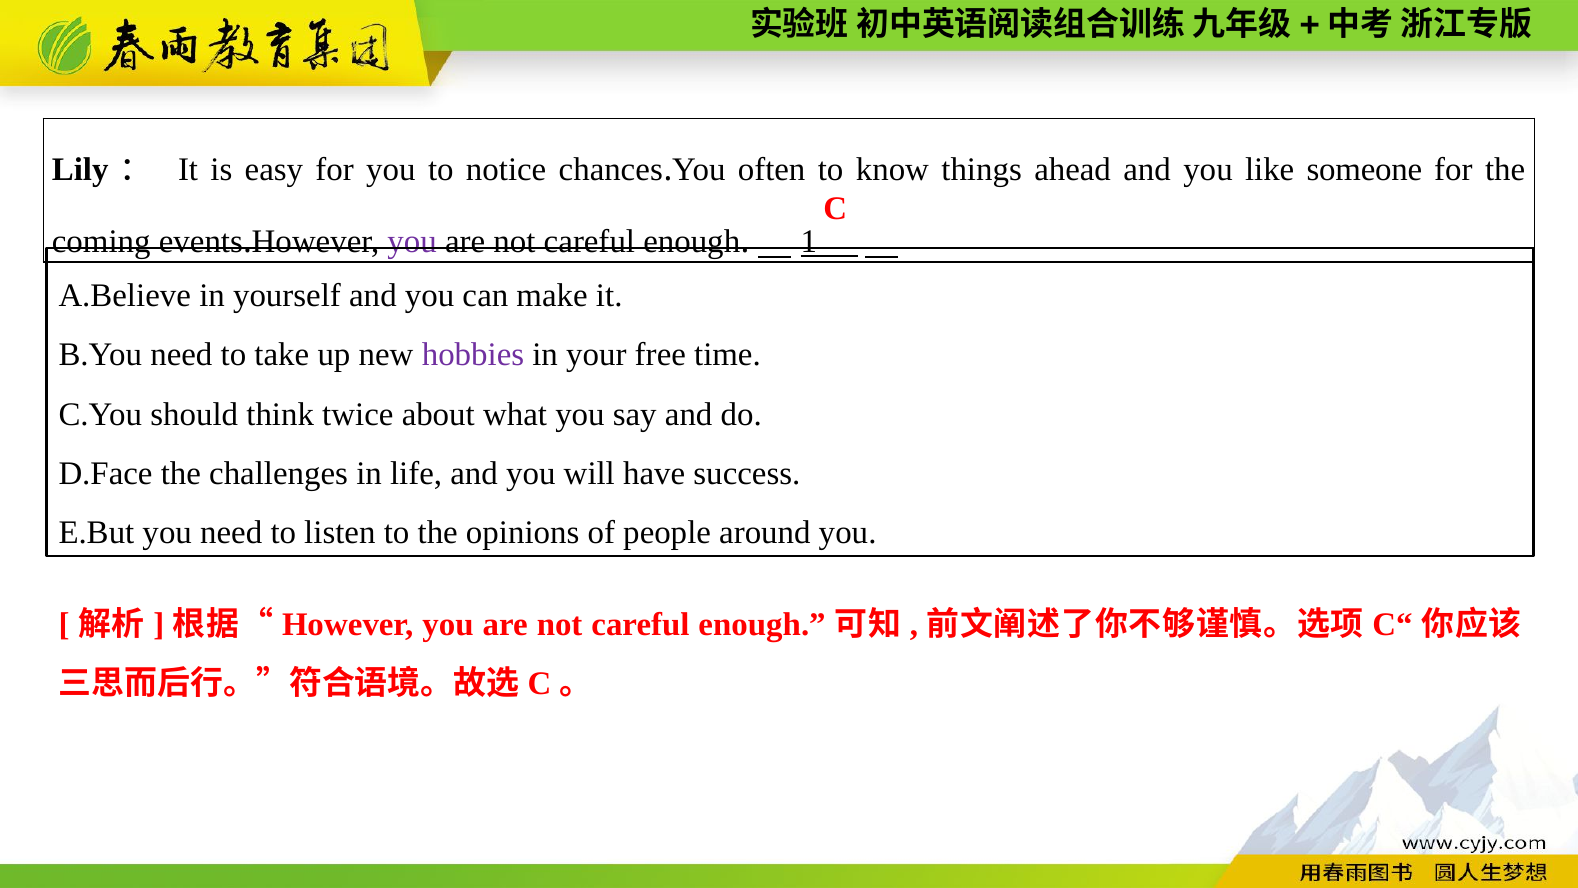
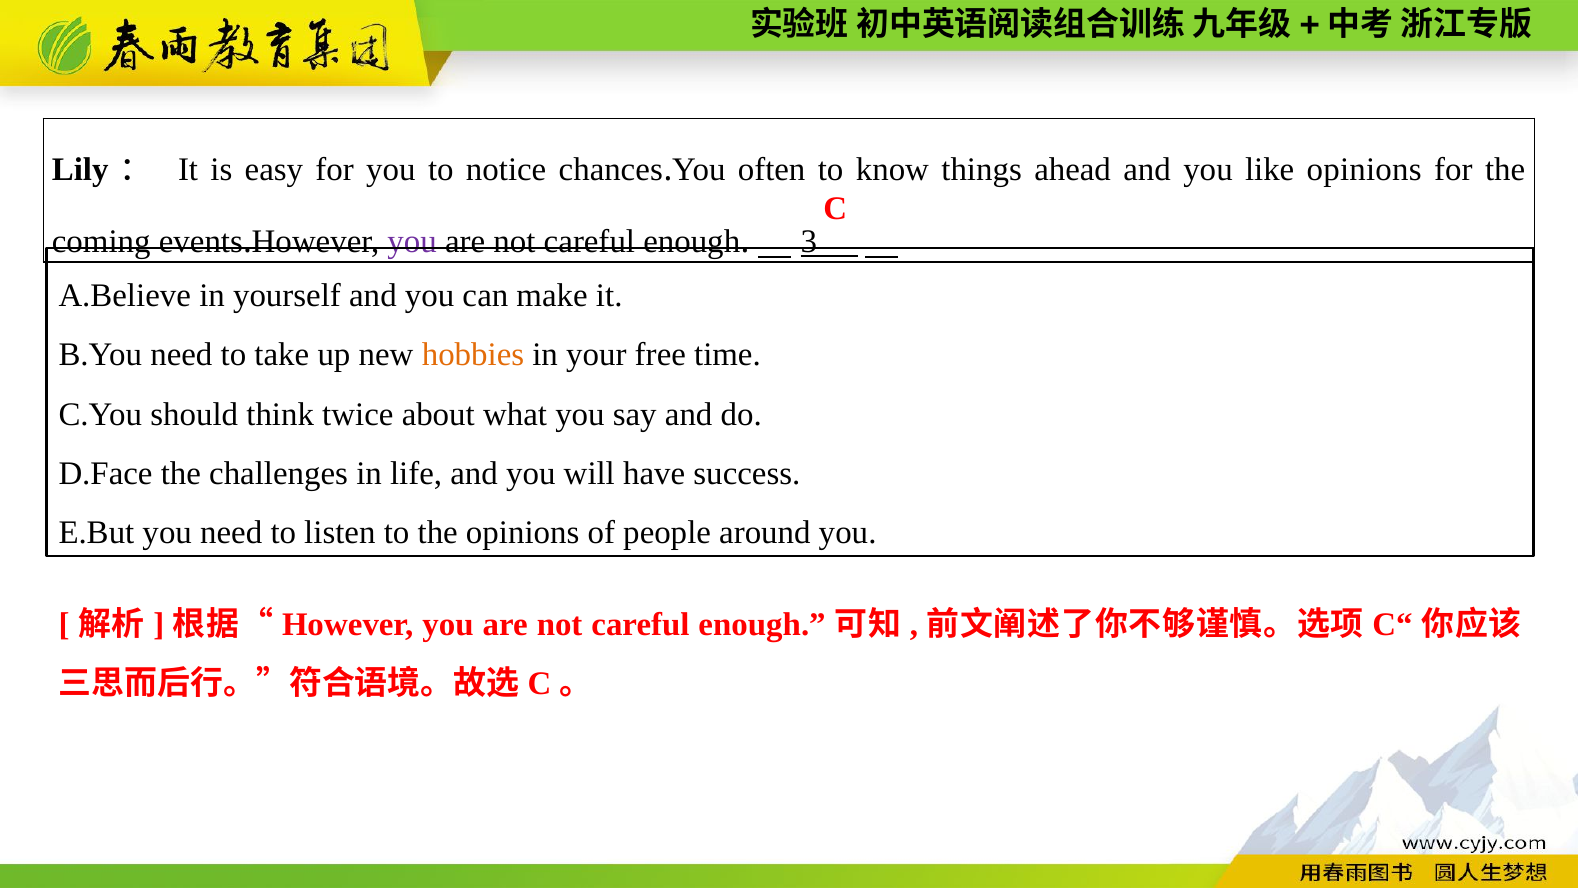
like someone: someone -> opinions (1364, 170)
1: 1 -> 3 (809, 241)
hobbies colour: purple -> orange (473, 355)
